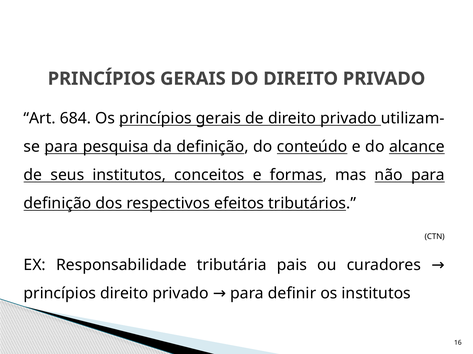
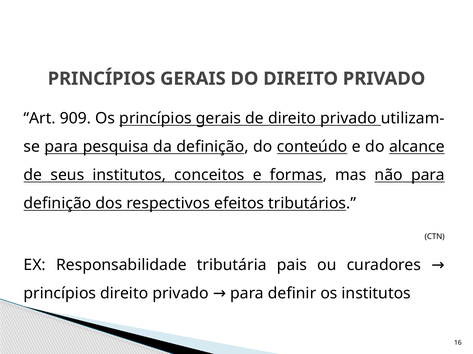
684: 684 -> 909 (75, 118)
